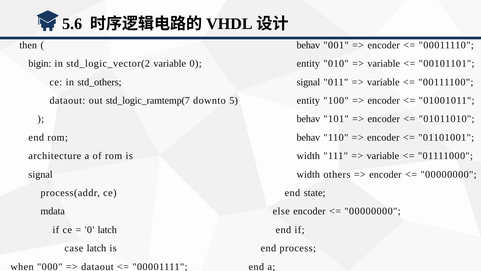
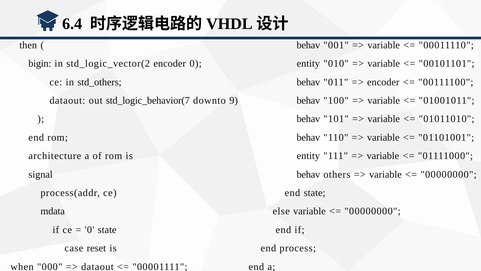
5.6: 5.6 -> 6.4 (72, 24)
encoder: encoder -> variable (384, 45)
std_logic_vector(2 variable: variable -> encoder (170, 64)
signal: signal -> behav (308, 82)
variable: variable -> encoder (383, 82)
std_logic_ramtemp(7: std_logic_ramtemp(7 -> std_logic_behavior(7 (148, 100)
5: 5 -> 9 (234, 100)
entity: entity -> behav (308, 100)
encoder: encoder -> variable (384, 100)
encoder: encoder -> variable (384, 119)
encoder: encoder -> variable (383, 137)
width: width -> entity (308, 156)
width: width -> behav (308, 174)
encoder: encoder -> variable (385, 174)
else encoder: encoder -> variable (309, 211)
0 latch: latch -> state (107, 229)
case latch: latch -> reset (96, 248)
